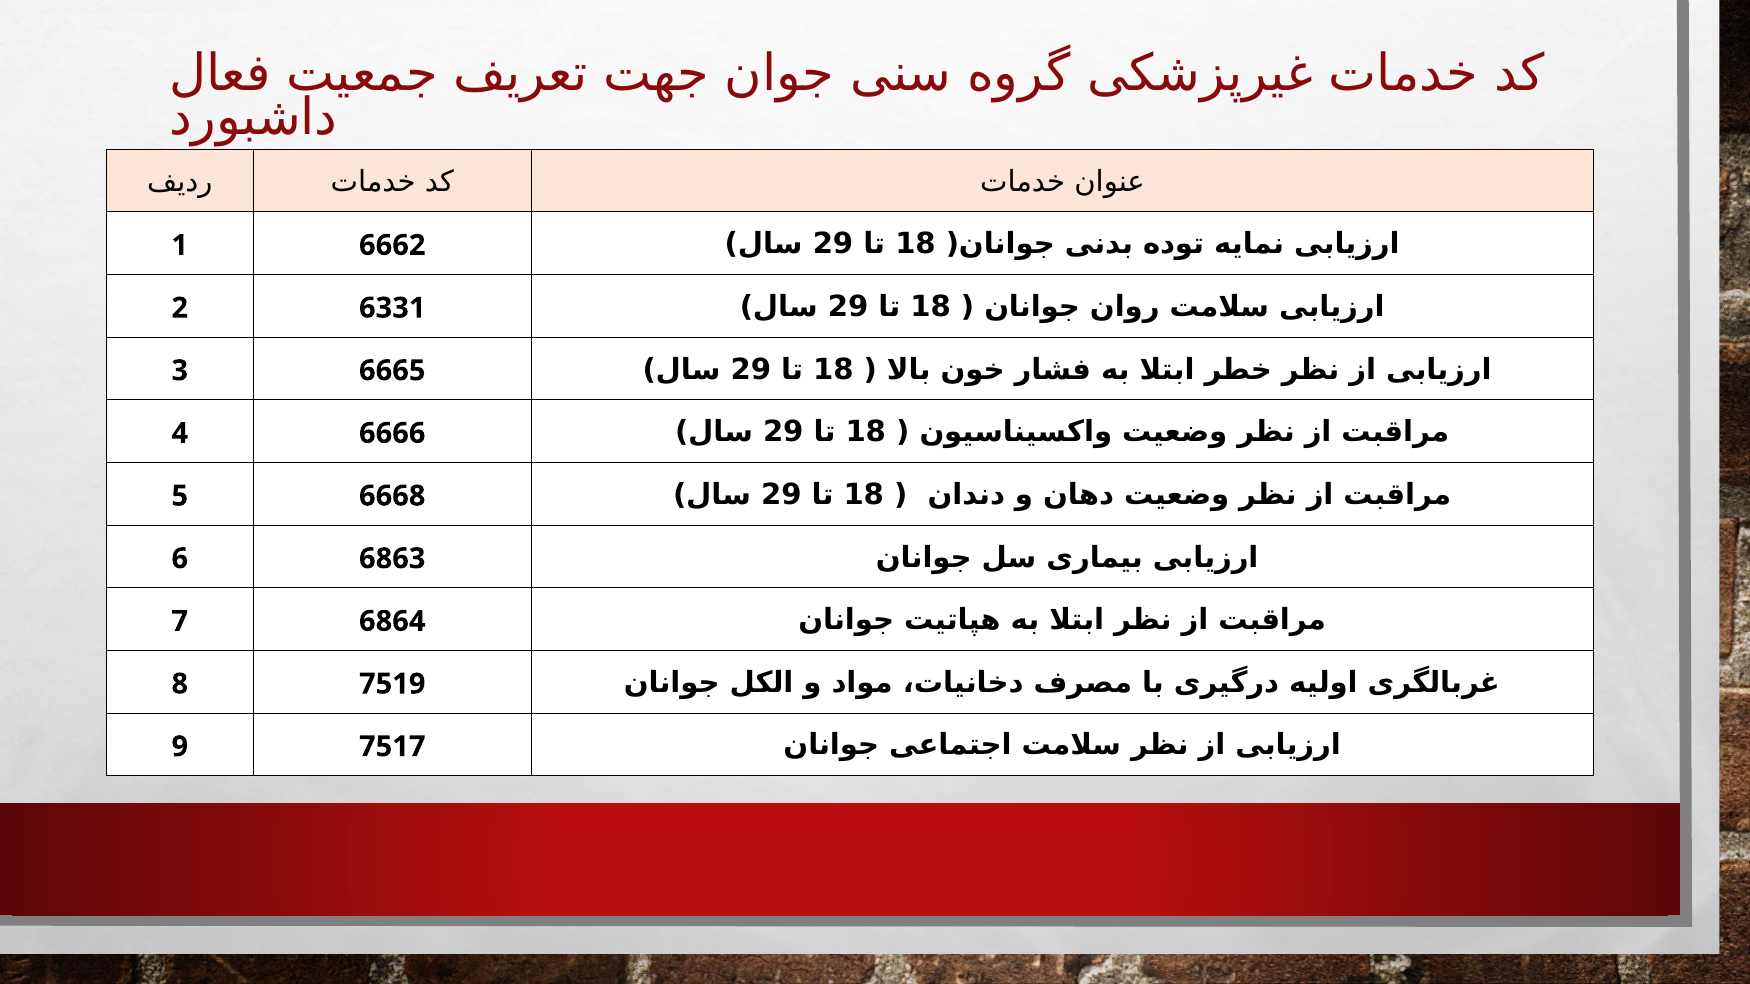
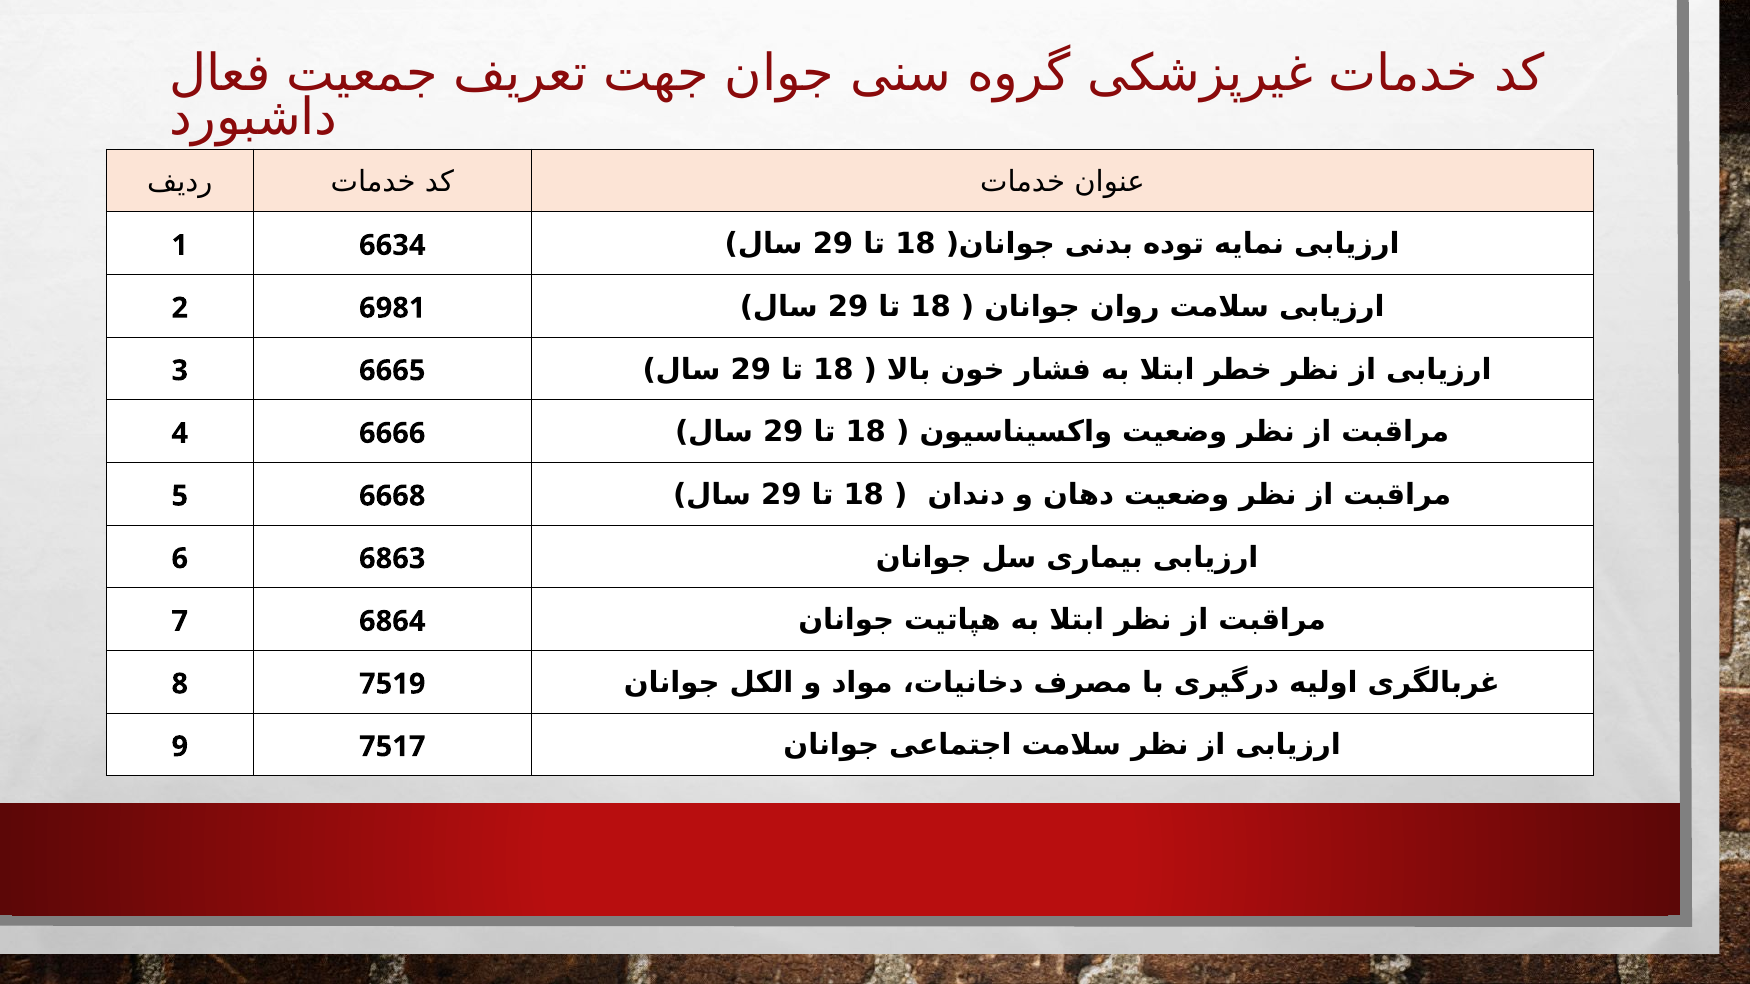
6662: 6662 -> 6634 (392, 245)
6331: 6331 -> 6981 (392, 308)
